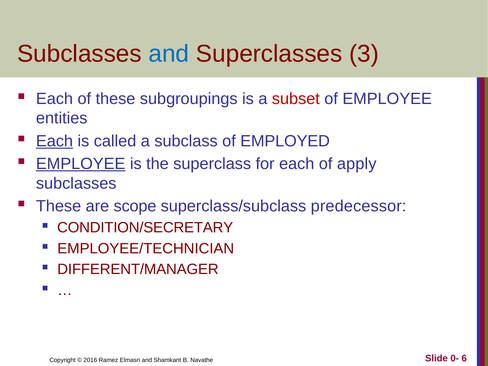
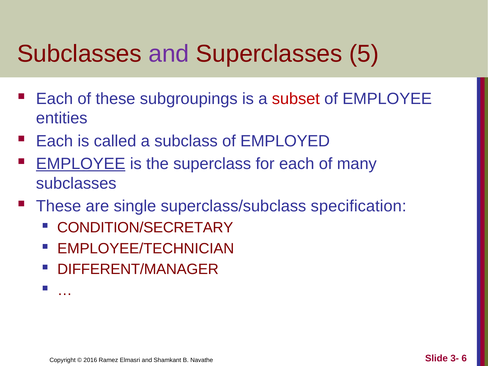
and colour: blue -> purple (169, 54)
3: 3 -> 5 (364, 54)
Each underline: present -> none (55, 141)
apply: apply -> many (357, 164)
scope: scope -> single (135, 206)
predecessor: predecessor -> specification (359, 206)
0-: 0- -> 3- (455, 359)
